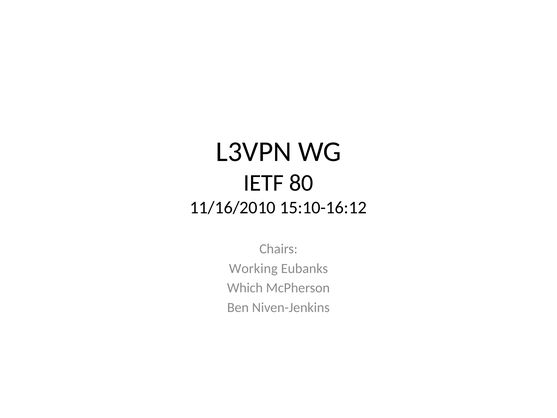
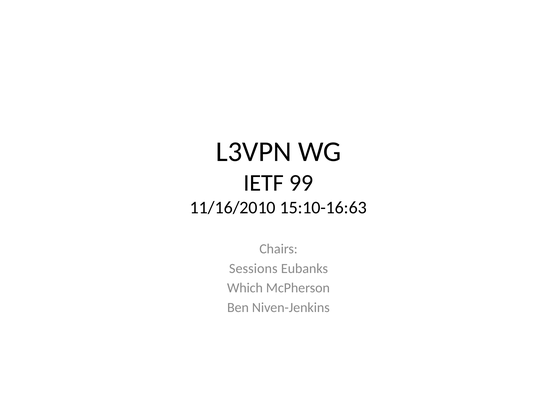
80: 80 -> 99 (301, 183)
15:10-16:12: 15:10-16:12 -> 15:10-16:63 (323, 208)
Working: Working -> Sessions (253, 268)
